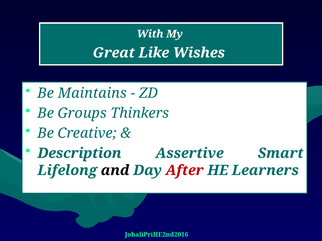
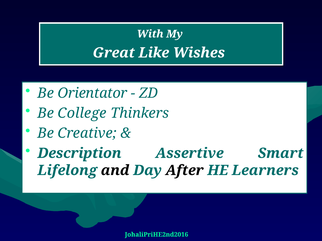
Maintains: Maintains -> Orientator (92, 93)
Groups: Groups -> College (82, 113)
After colour: red -> black (185, 171)
